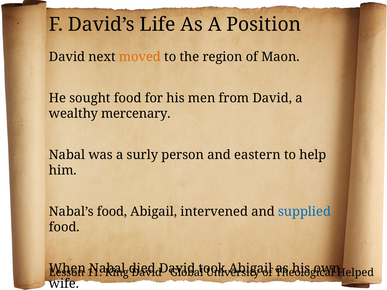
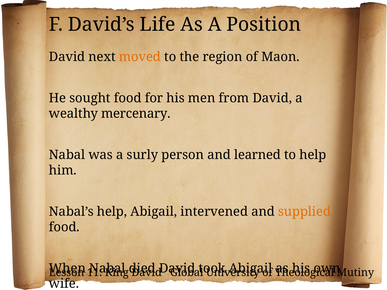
eastern: eastern -> learned (257, 155)
Nabal’s food: food -> help (112, 212)
supplied colour: blue -> orange (305, 212)
Helped: Helped -> Mutiny (355, 273)
